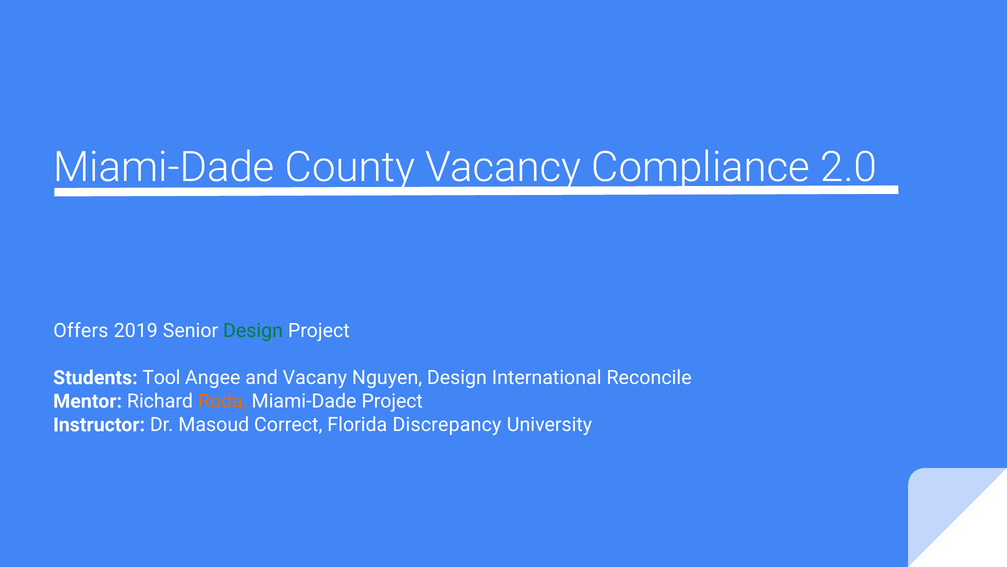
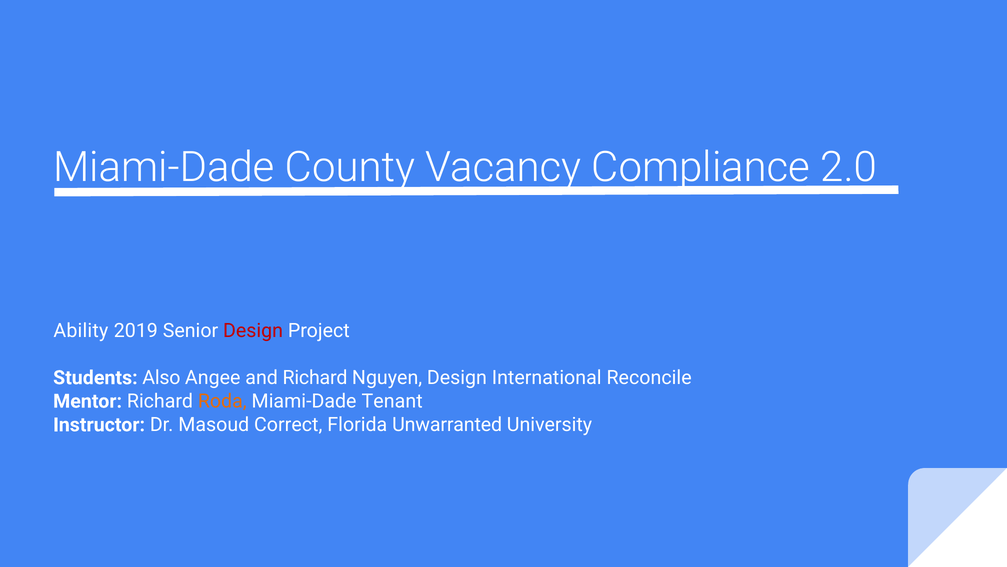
Offers: Offers -> Ability (81, 330)
Design colour: green -> red (253, 330)
Tool: Tool -> Also (161, 377)
and Vacany: Vacany -> Richard (315, 377)
Miami-Dade Project: Project -> Tenant (392, 401)
Discrepancy: Discrepancy -> Unwarranted (447, 424)
